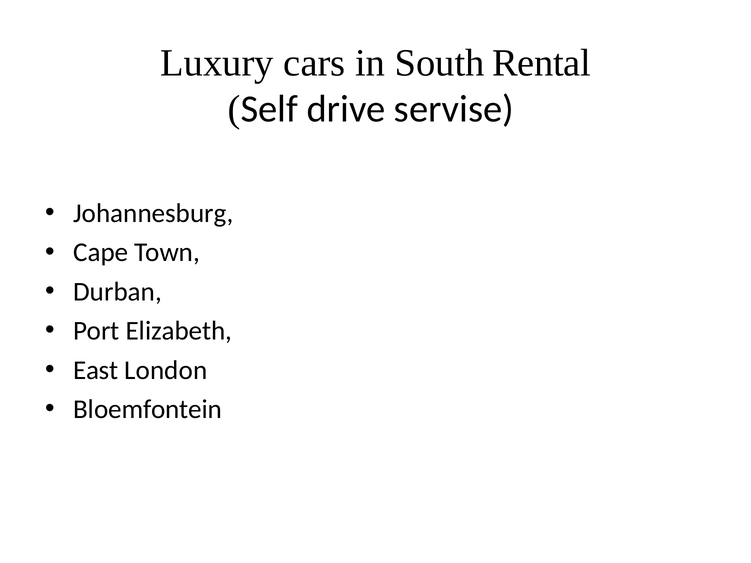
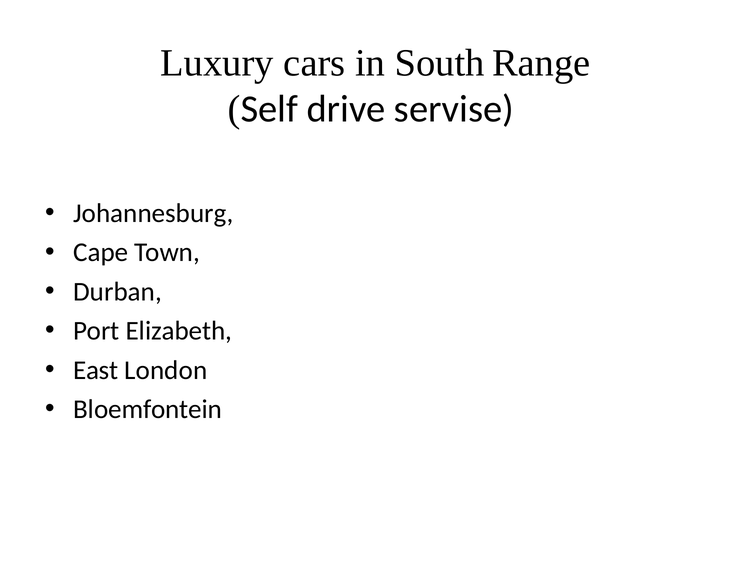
Rental: Rental -> Range (541, 63)
